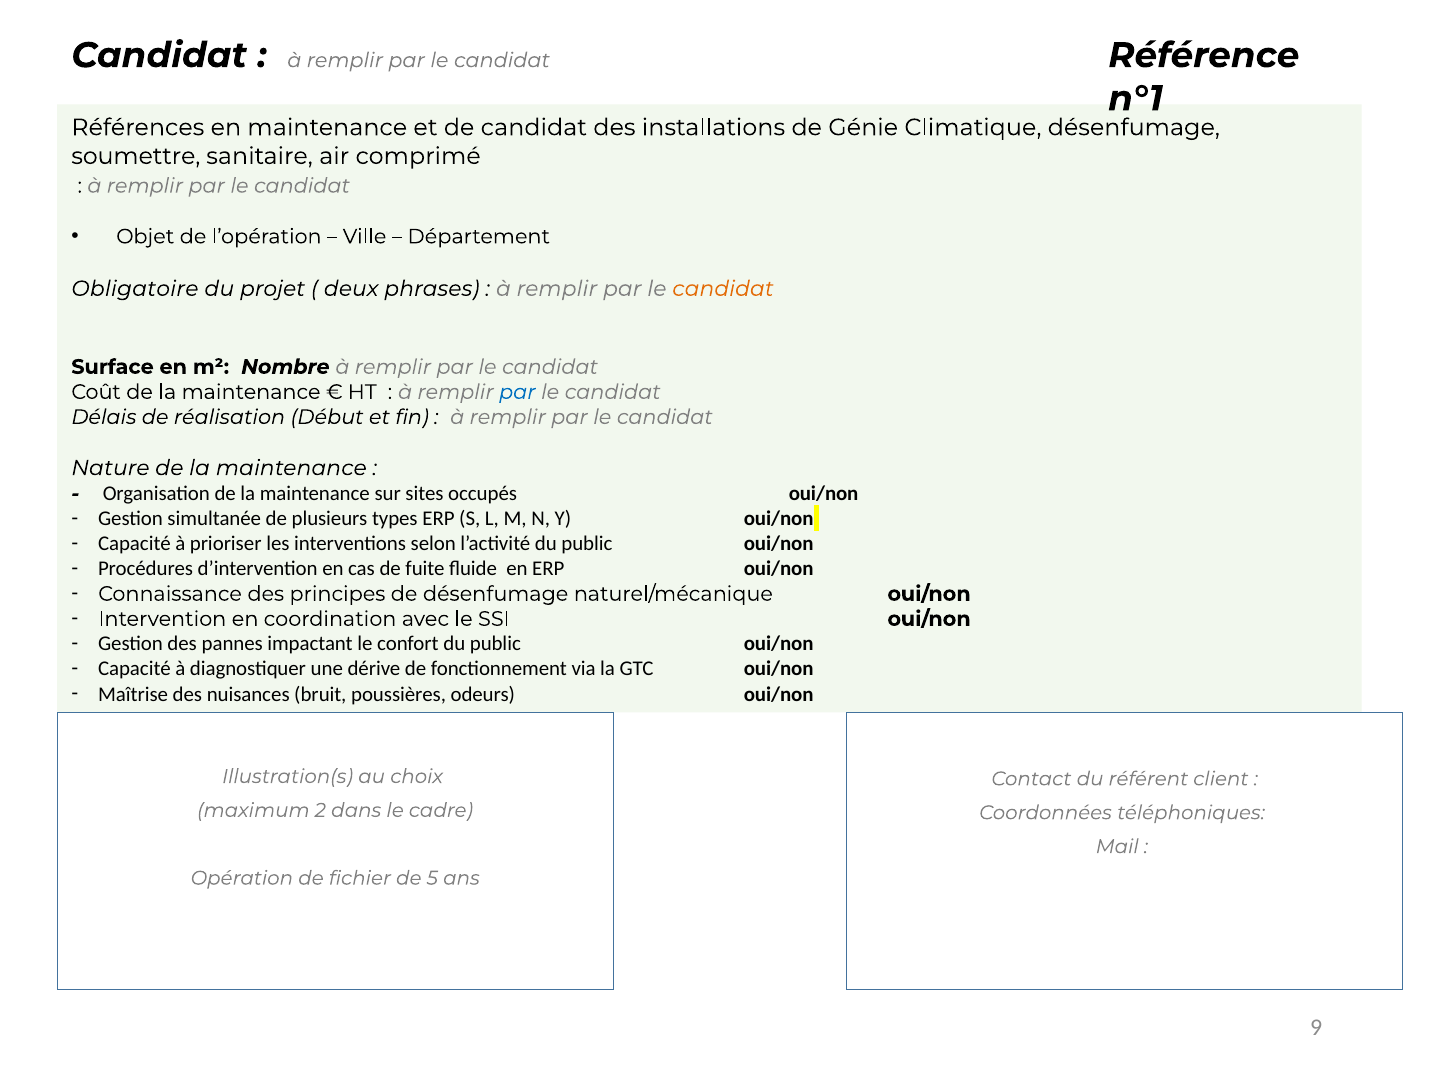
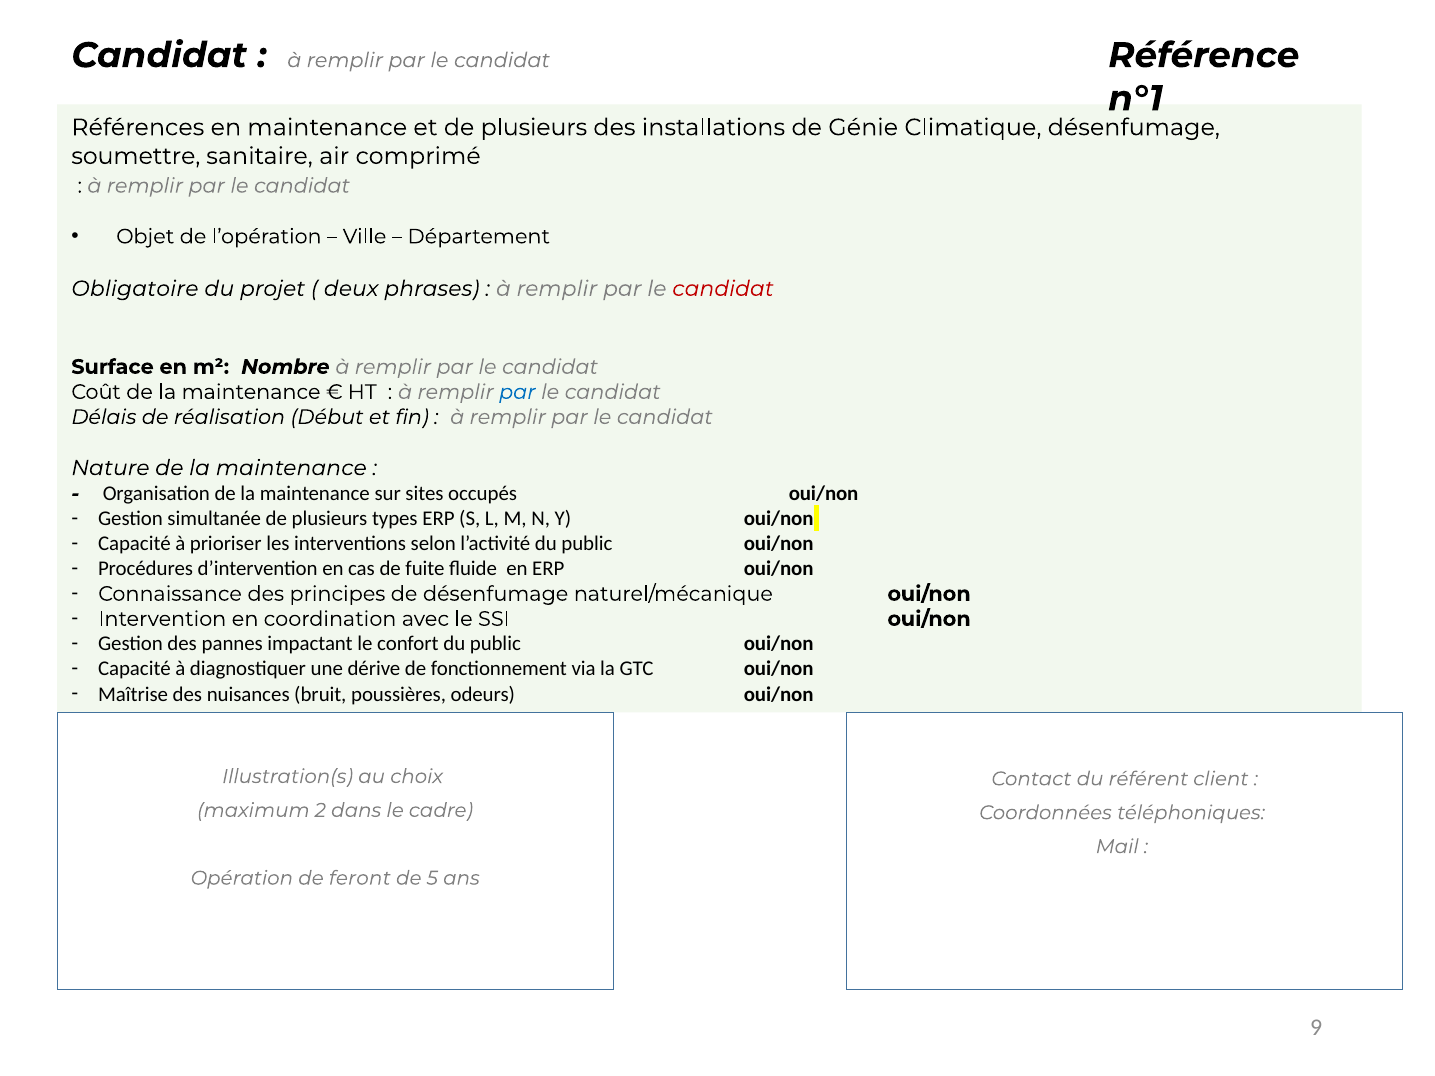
et de candidat: candidat -> plusieurs (534, 127)
candidat colour: orange -> red (723, 289)
fichier: fichier -> feront (360, 878)
